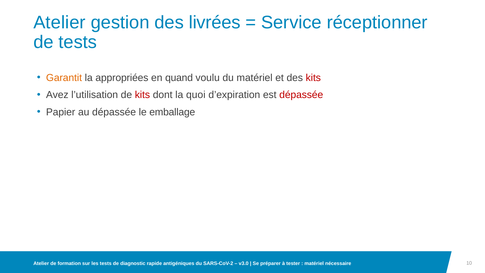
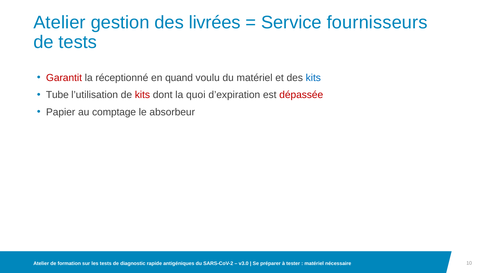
réceptionner: réceptionner -> fournisseurs (377, 22)
Garantit colour: orange -> red (64, 78)
appropriées: appropriées -> réceptionné (122, 78)
kits colour: red -> blue (313, 78)
Avez: Avez -> Tube (57, 95)
au dépassée: dépassée -> comptage (114, 112)
emballage: emballage -> absorbeur (172, 112)
